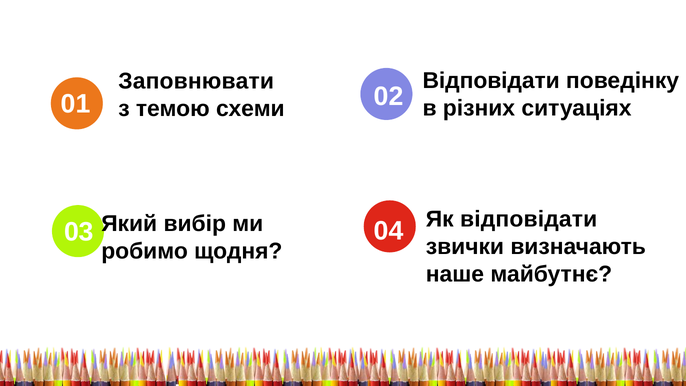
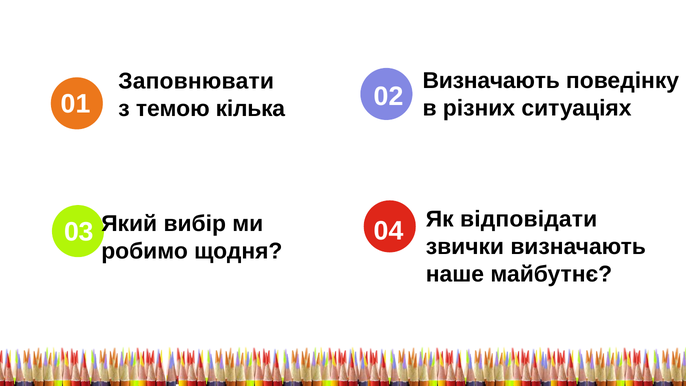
Відповідати: Відповідати -> Визначають (491, 81)
схеми: схеми -> кілька (250, 109)
